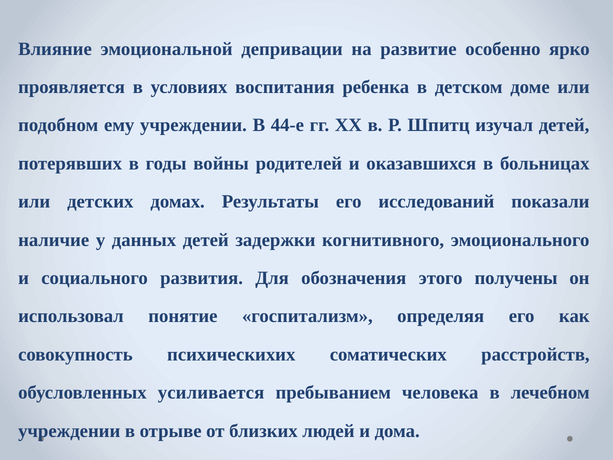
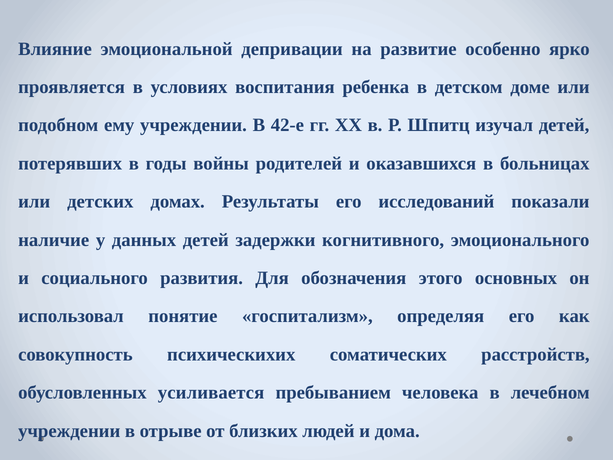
44-е: 44-е -> 42-е (287, 125)
получены: получены -> основных (516, 278)
